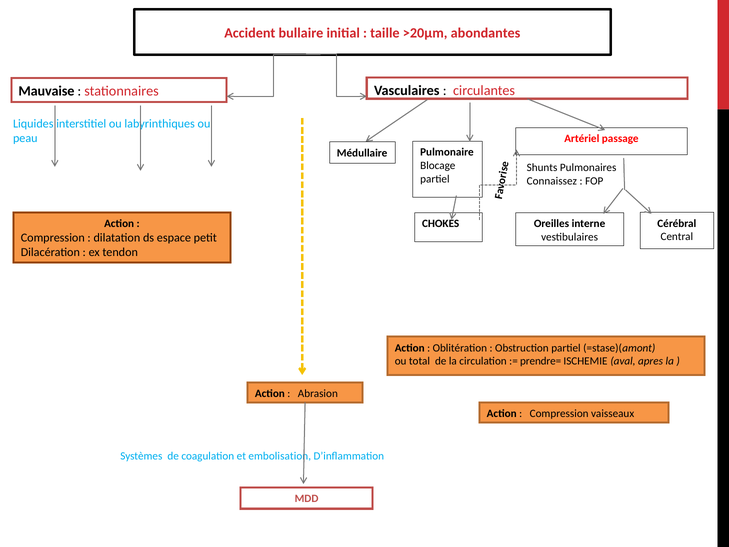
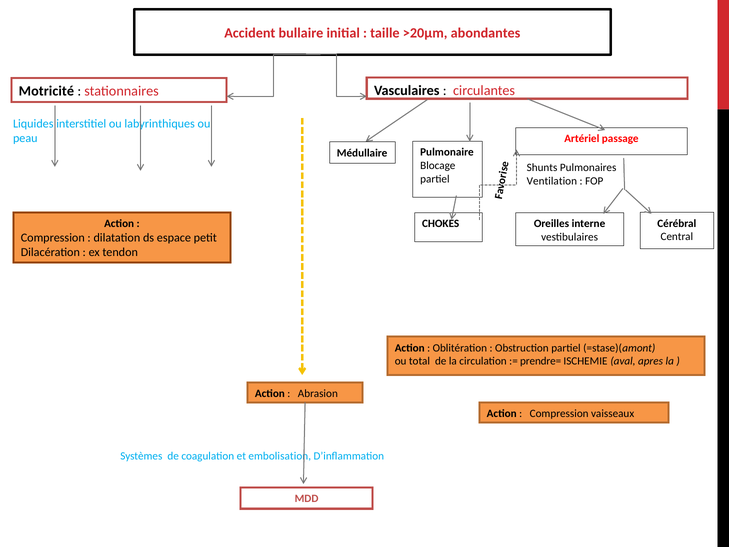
Mauvaise: Mauvaise -> Motricité (46, 91)
Connaissez: Connaissez -> Ventilation (552, 181)
